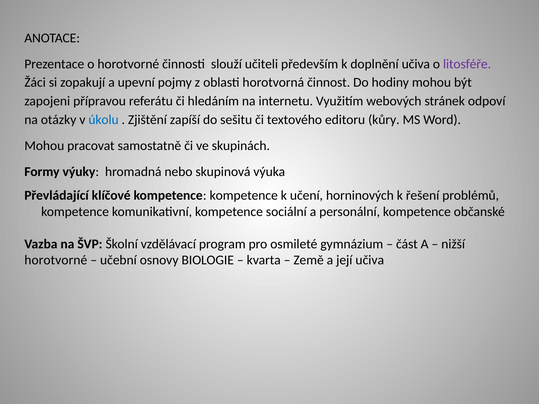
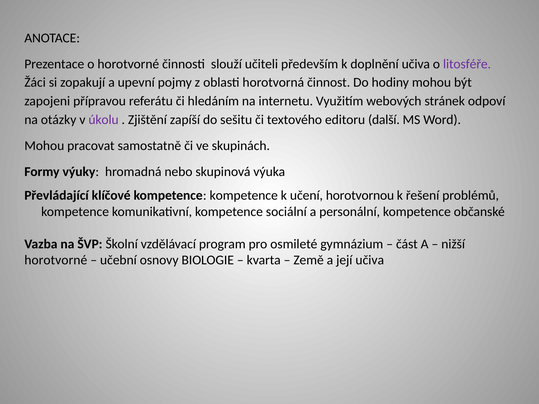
úkolu colour: blue -> purple (104, 120)
kůry: kůry -> další (384, 120)
horninových: horninových -> horotvornou (360, 196)
